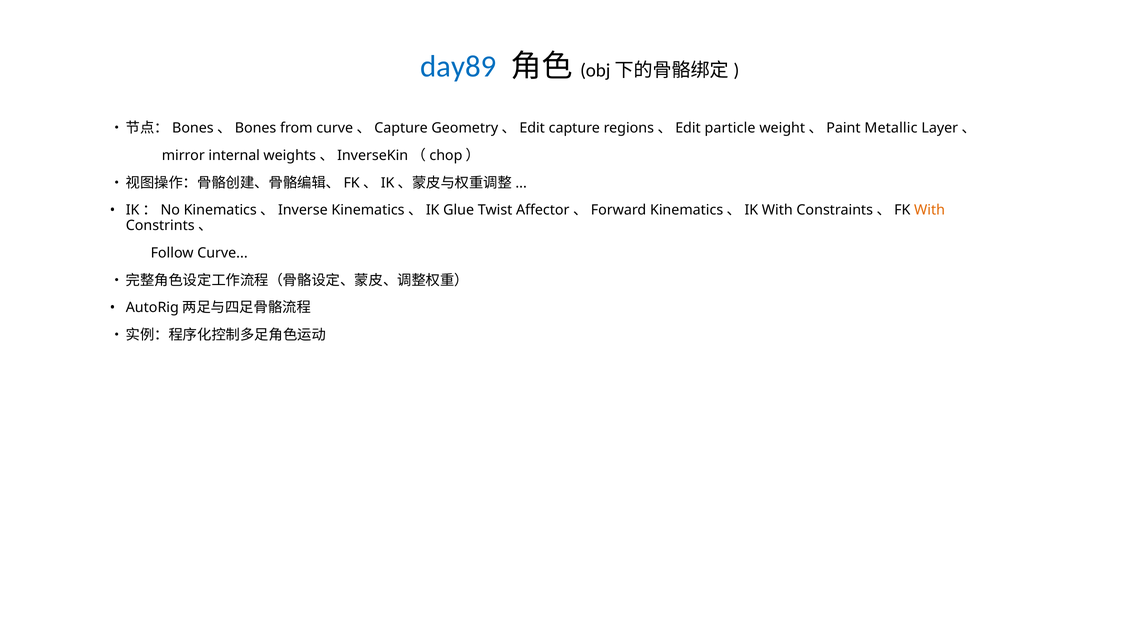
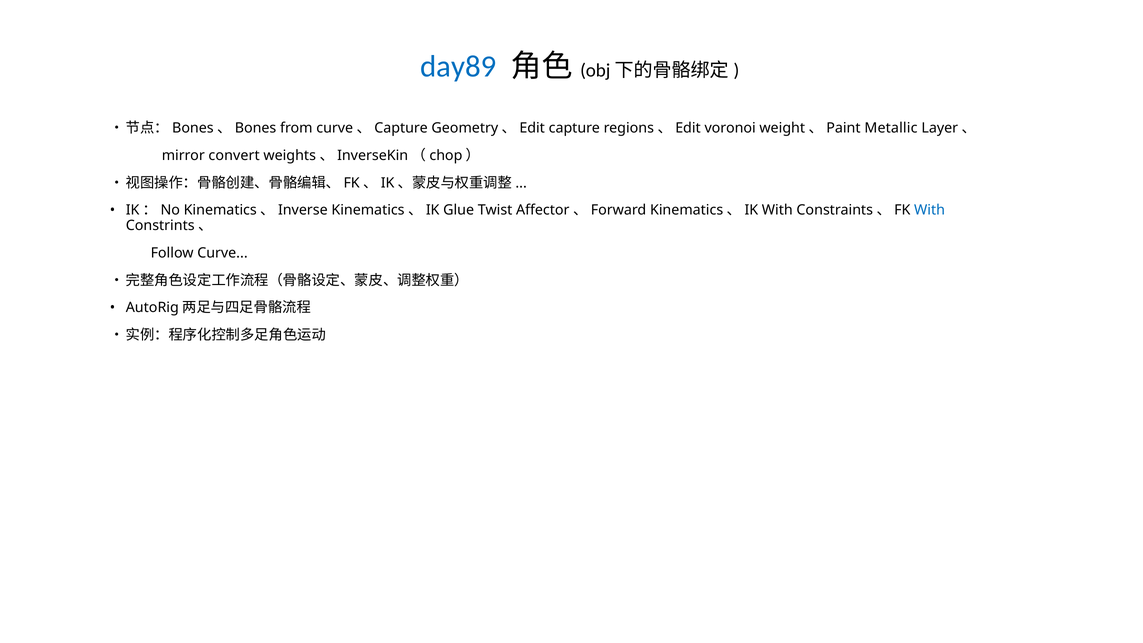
particle: particle -> voronoi (730, 128)
internal: internal -> convert (234, 155)
With colour: orange -> blue (930, 210)
